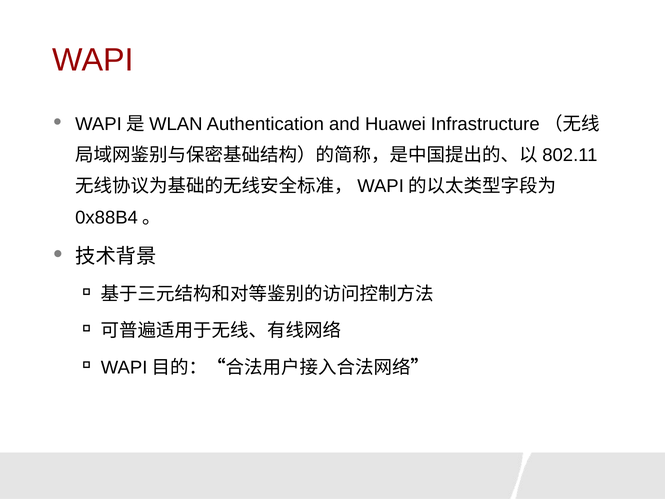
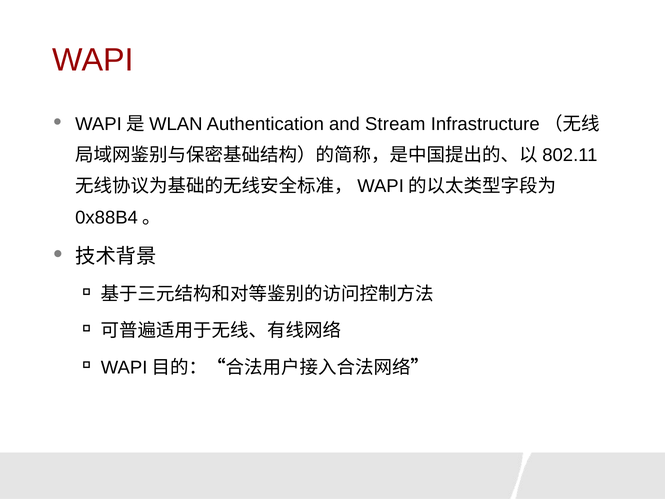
Huawei: Huawei -> Stream (395, 124)
